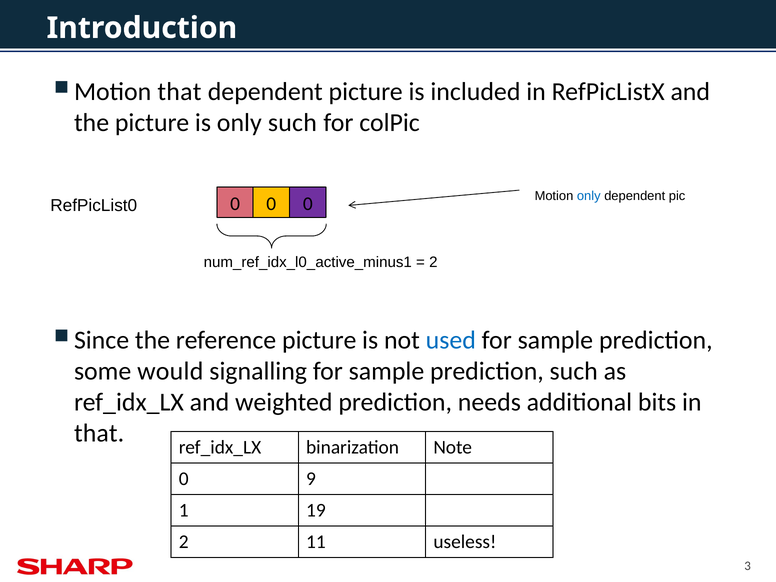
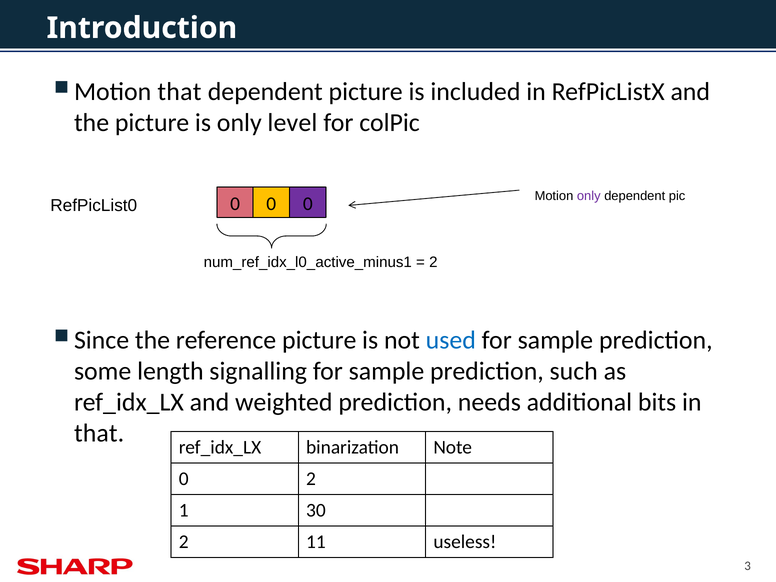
only such: such -> level (292, 123)
only colour: blue -> purple (589, 196)
would: would -> length (170, 371)
0 9: 9 -> 2 (311, 479)
19: 19 -> 30 (316, 510)
